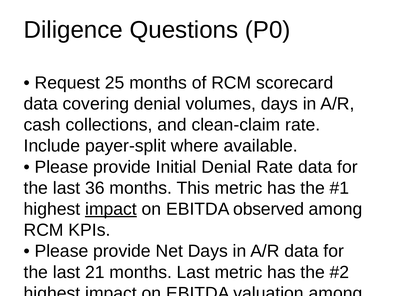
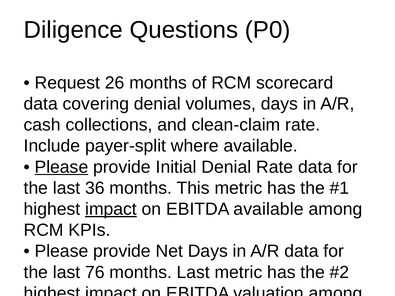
25: 25 -> 26 (115, 83)
Please underline: none -> present (61, 167)
EBITDA observed: observed -> available (269, 209)
21: 21 -> 76 (95, 272)
